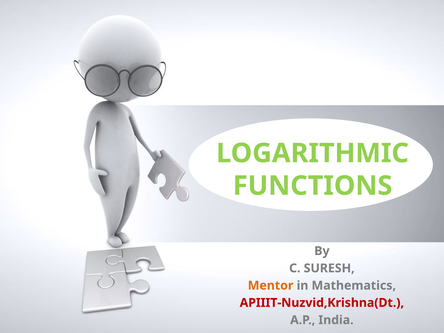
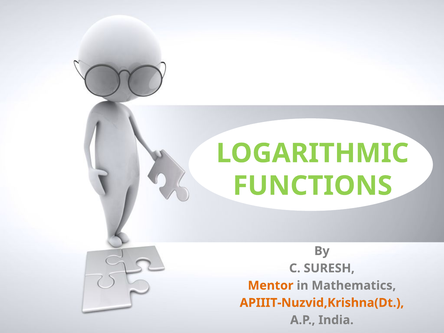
APIIIT-Nuzvid,Krishna(Dt colour: red -> orange (322, 303)
